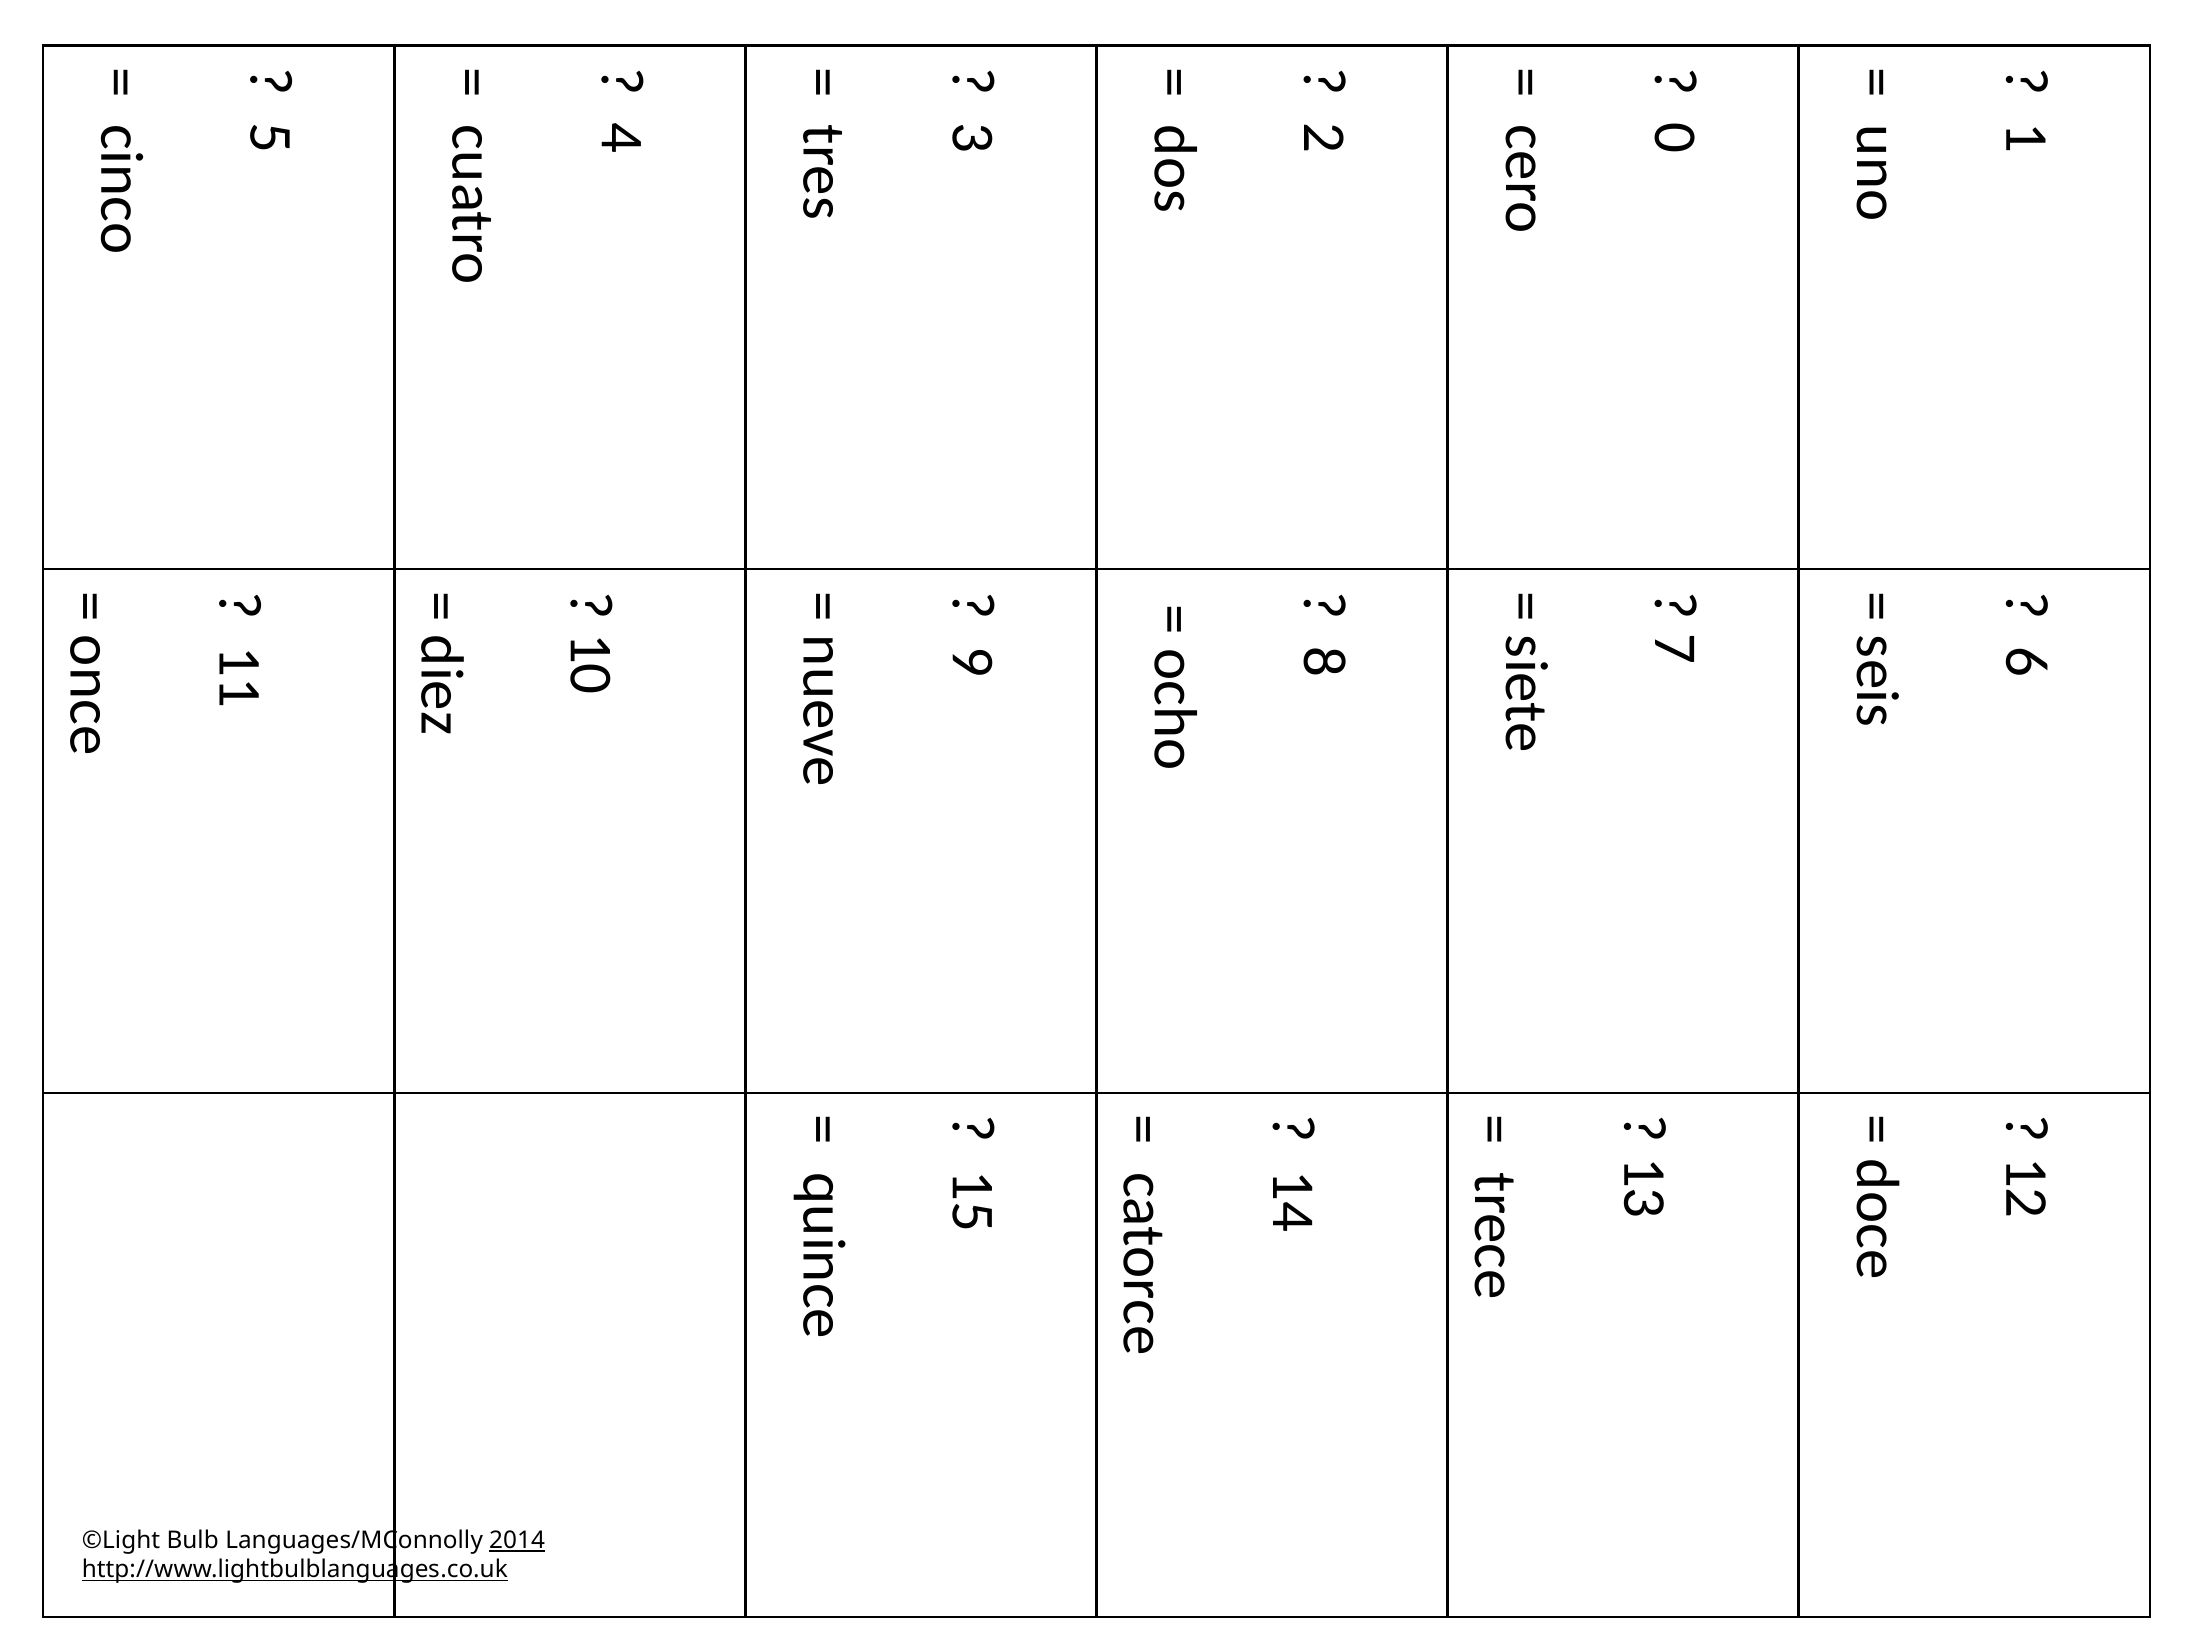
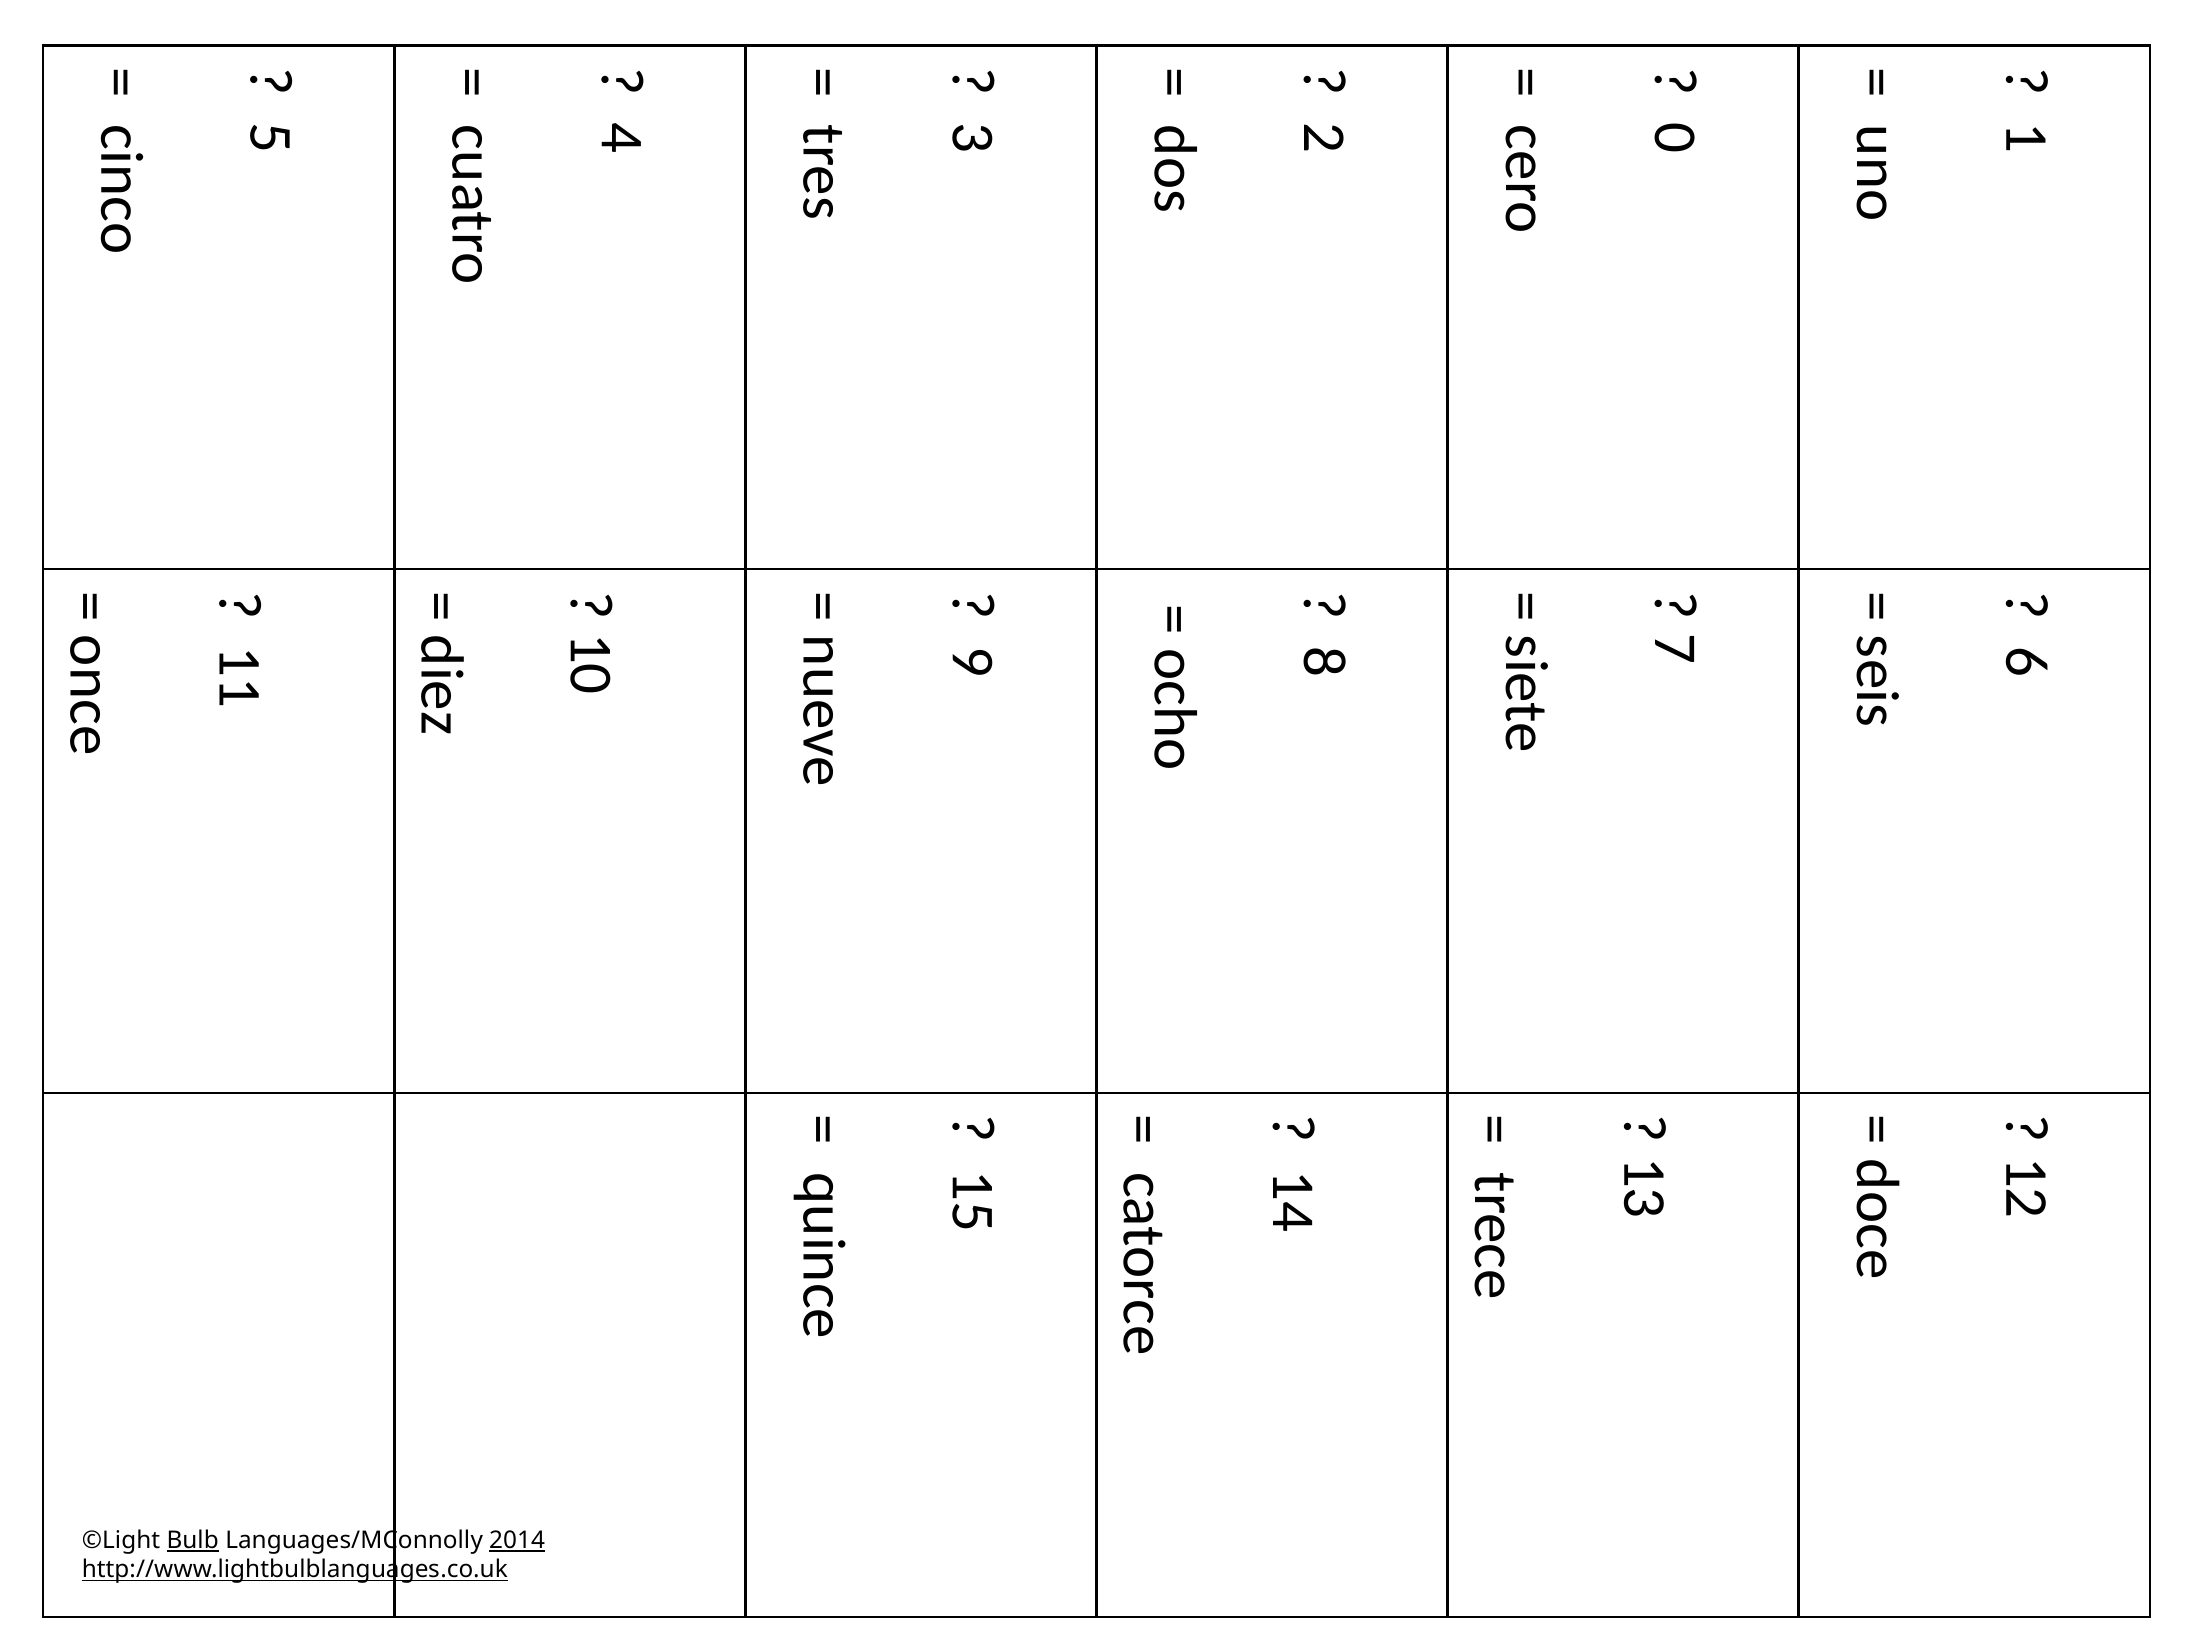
Bulb underline: none -> present (193, 1540)
